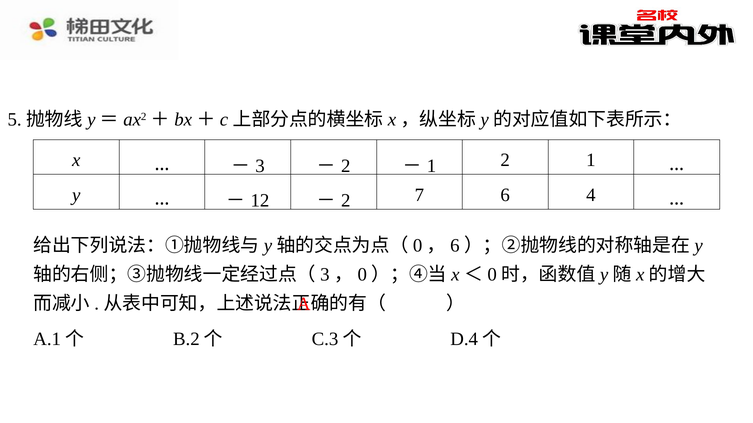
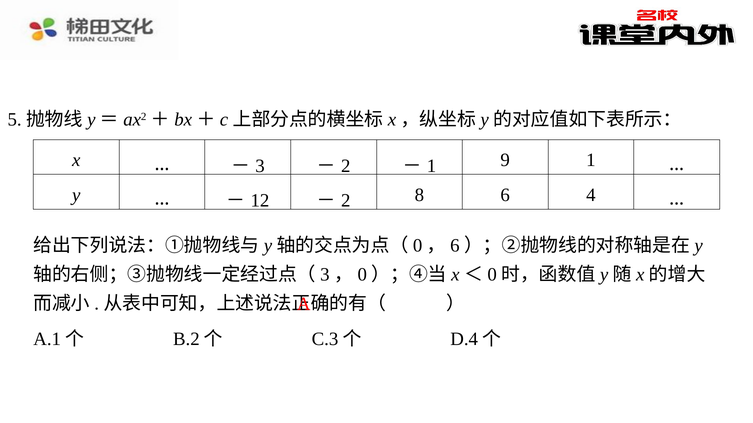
1 2: 2 -> 9 (505, 160)
7: 7 -> 8 (419, 195)
